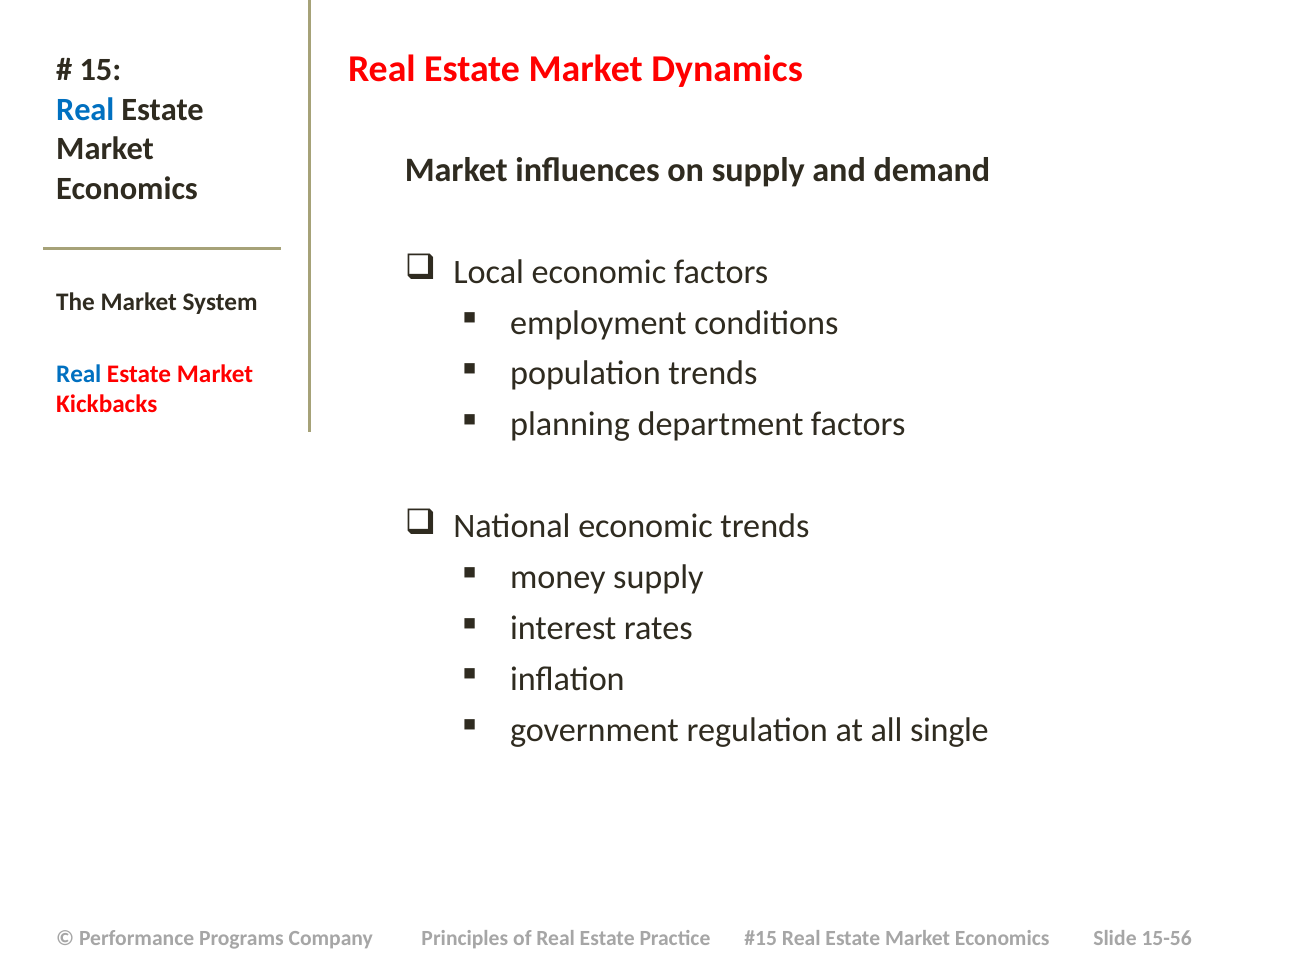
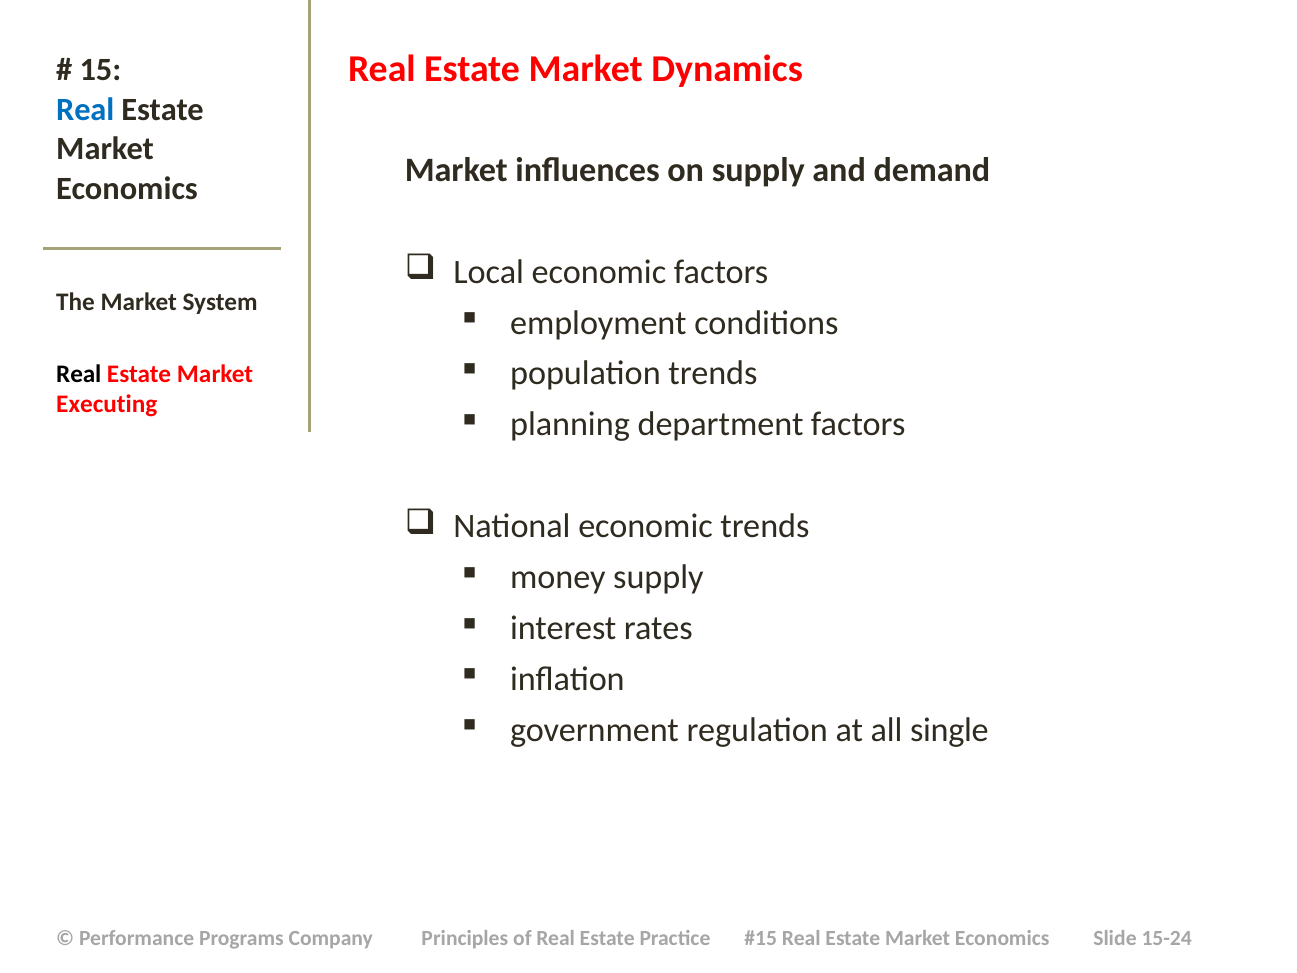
Real colour: blue -> black (79, 374)
Kickbacks: Kickbacks -> Executing (107, 404)
15-56: 15-56 -> 15-24 (1167, 939)
